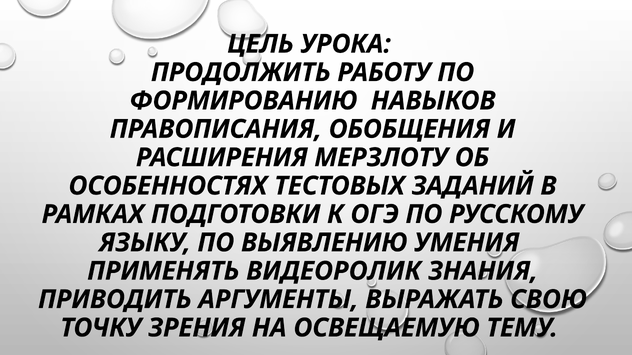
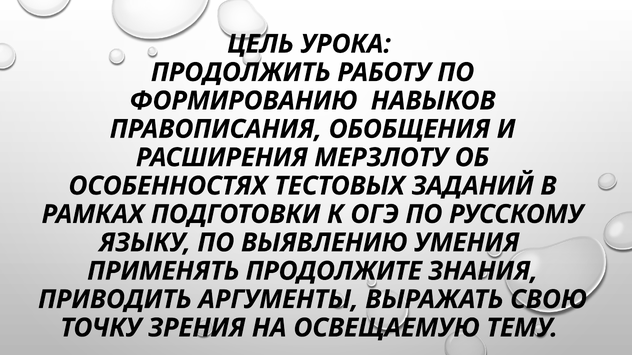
ВИДЕОРОЛИК: ВИДЕОРОЛИК -> ПРОДОЛЖИТЕ (334, 271)
